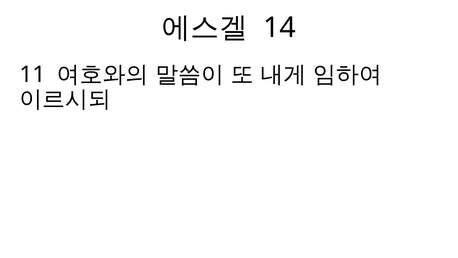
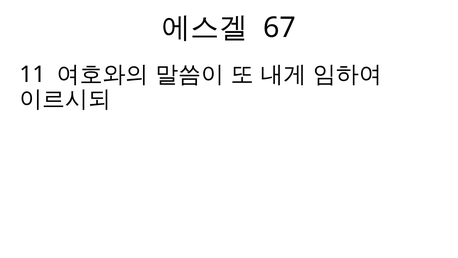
14: 14 -> 67 (280, 28)
